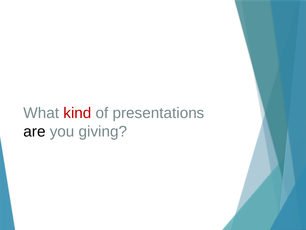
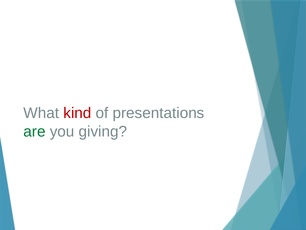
are colour: black -> green (35, 131)
